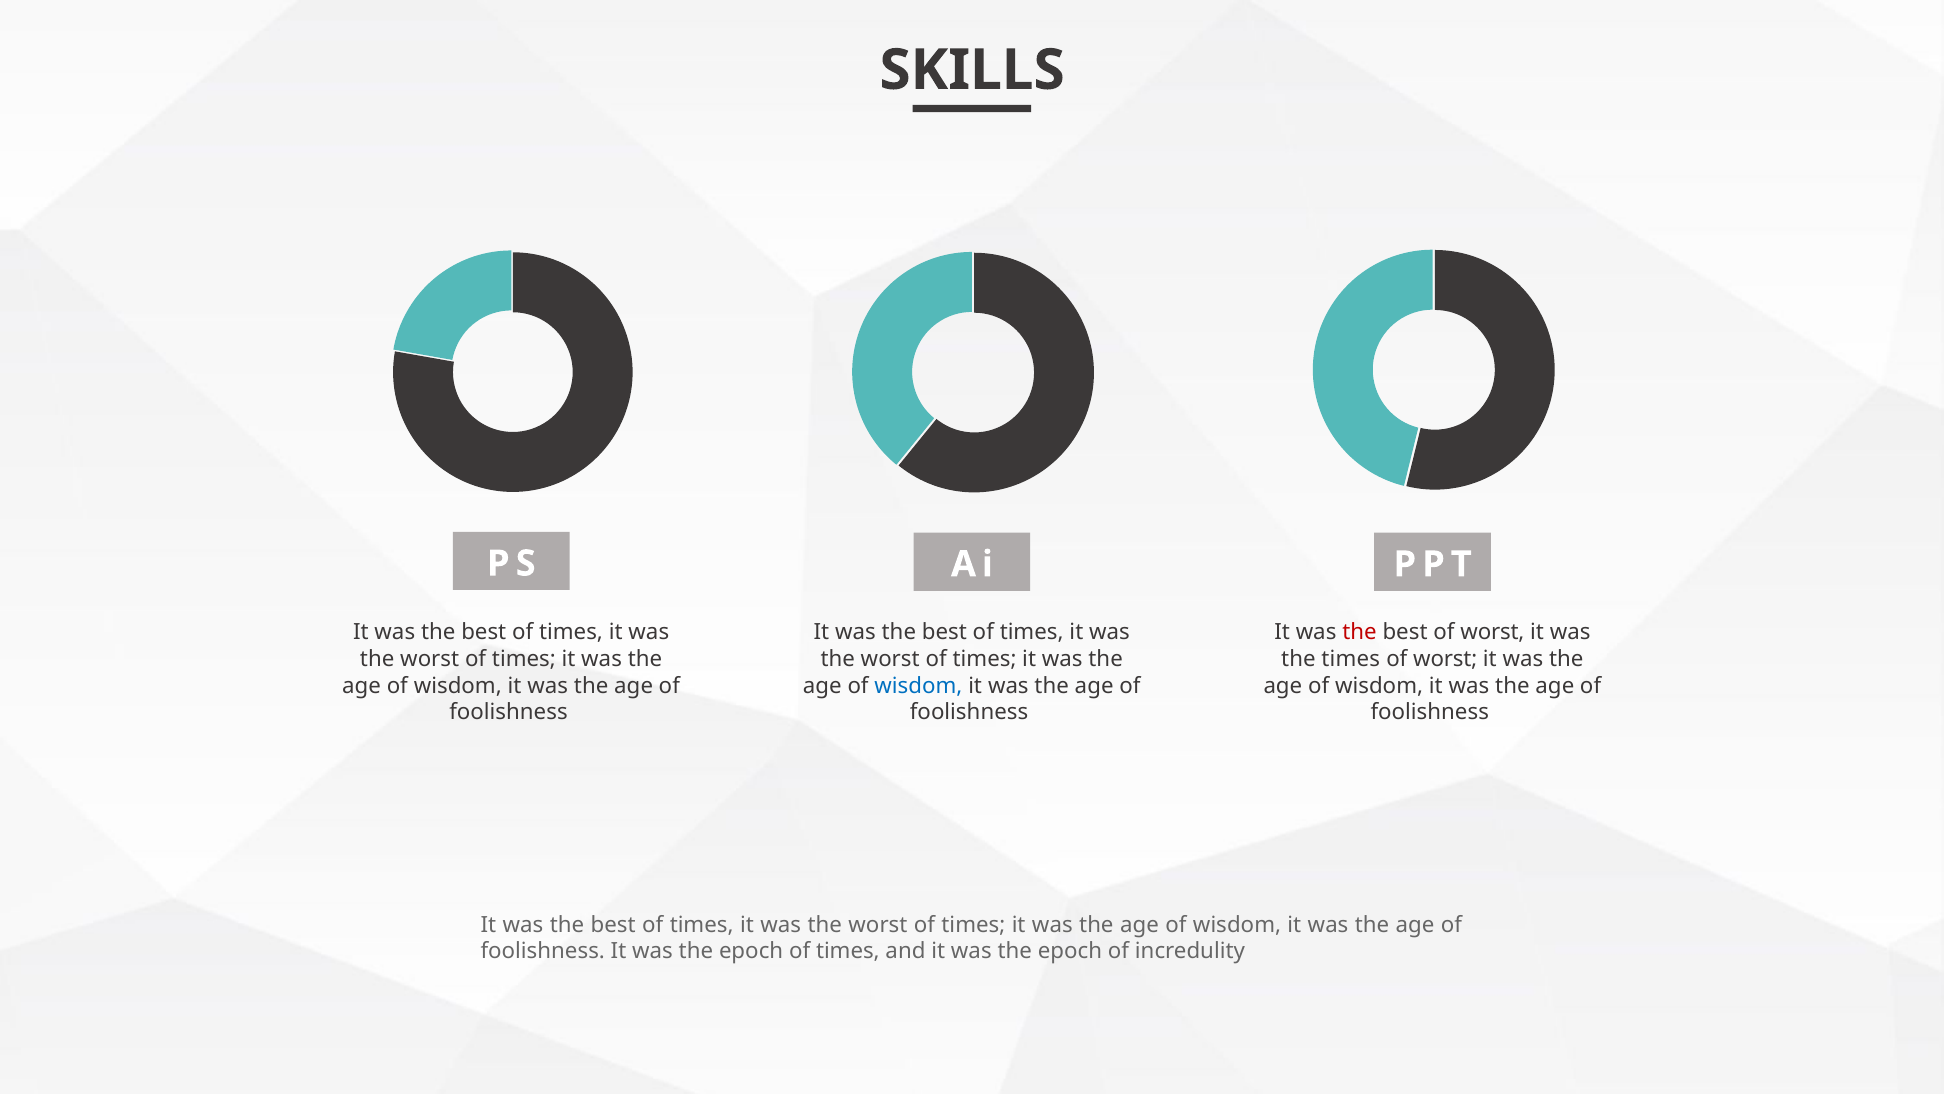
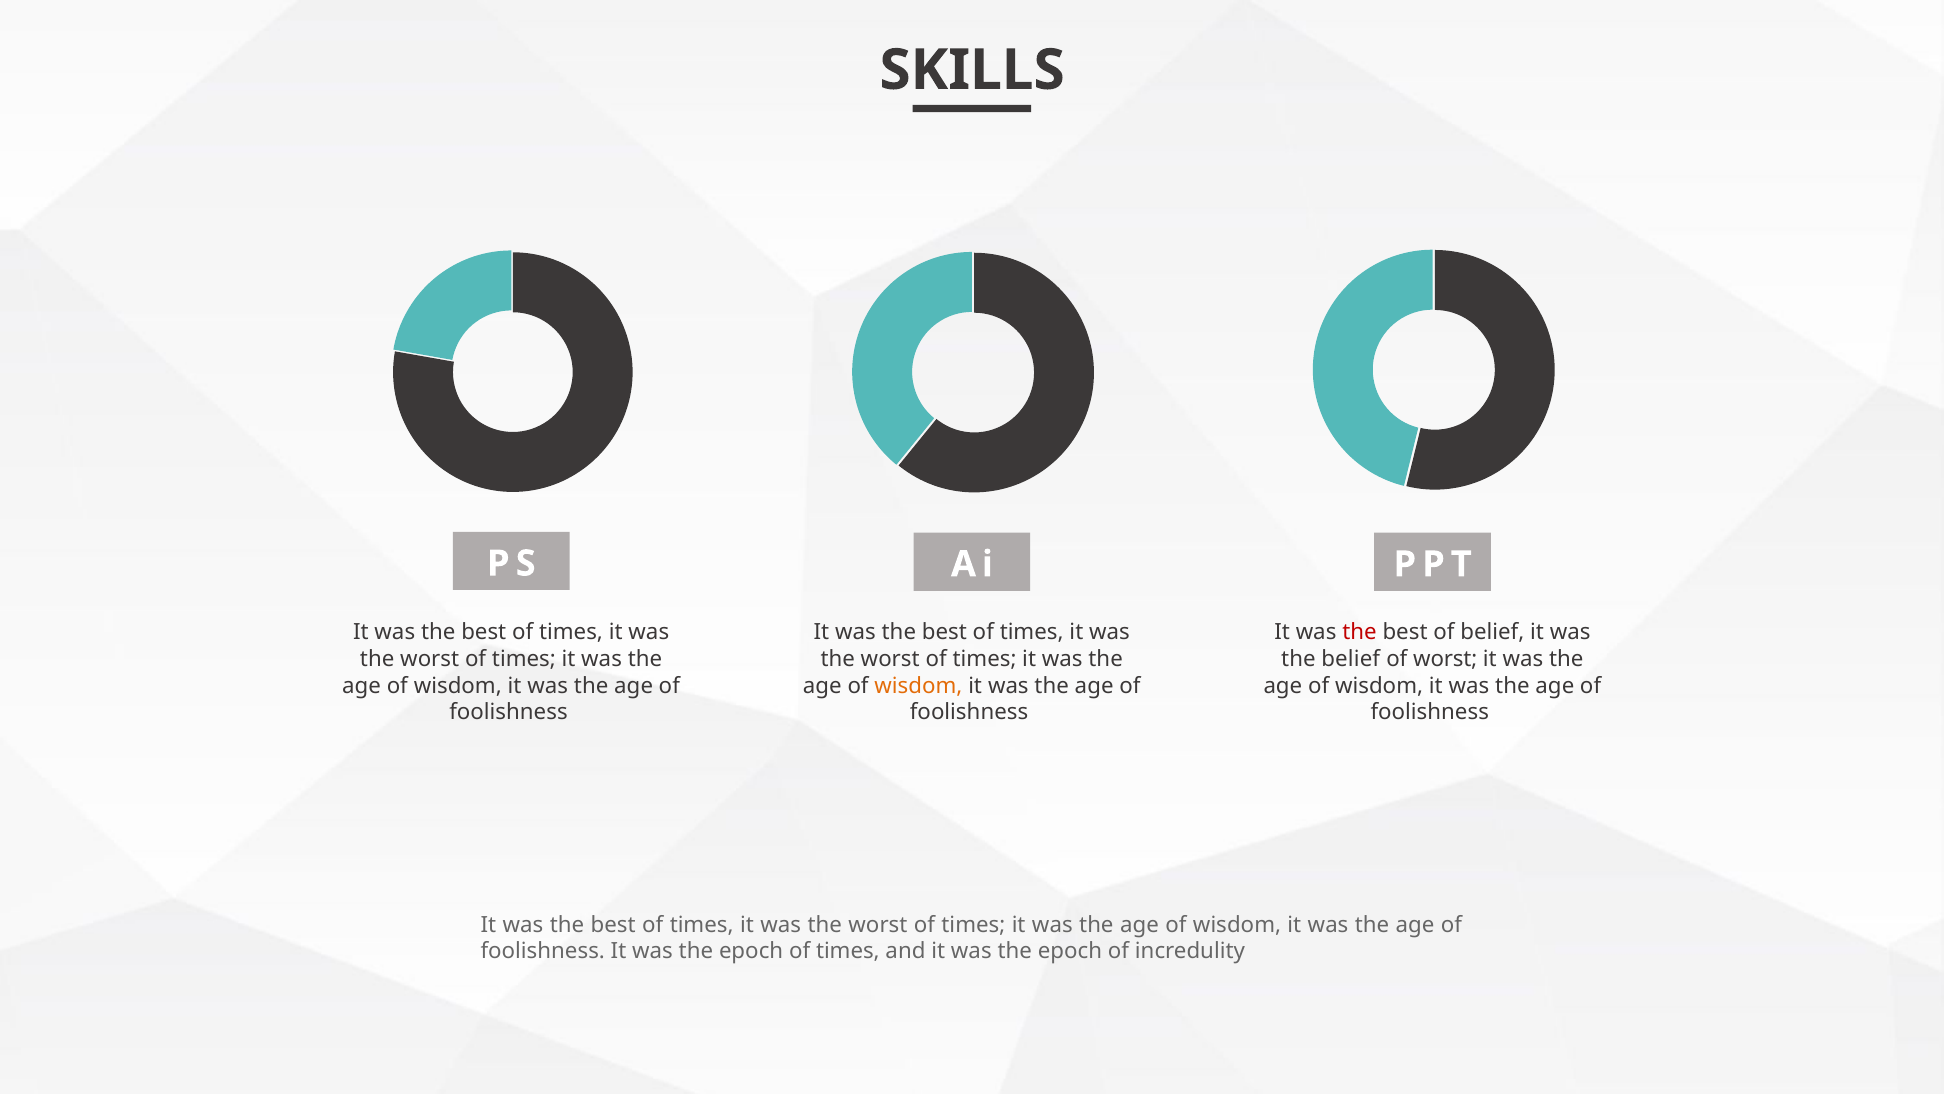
best of worst: worst -> belief (1492, 632)
the times: times -> belief (1351, 659)
wisdom colour: blue -> orange (918, 685)
